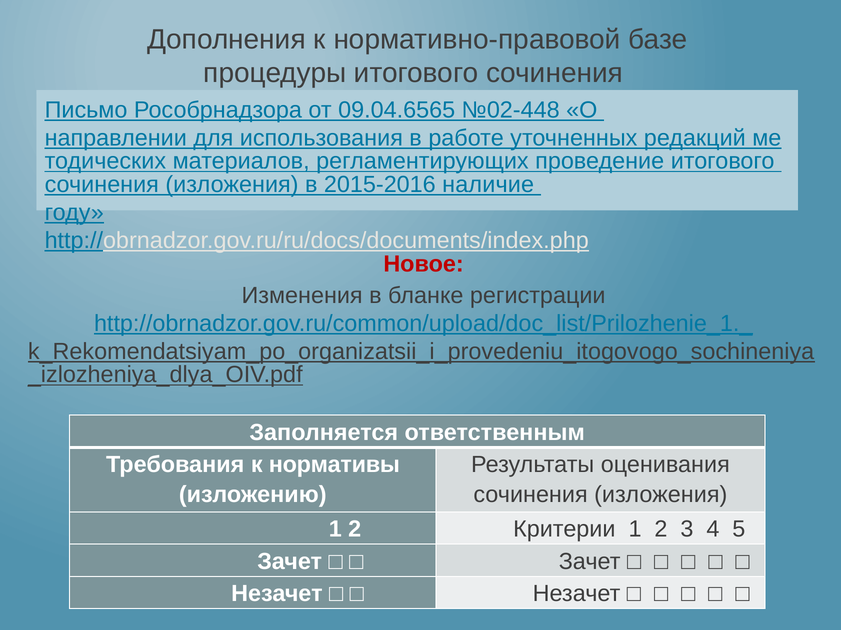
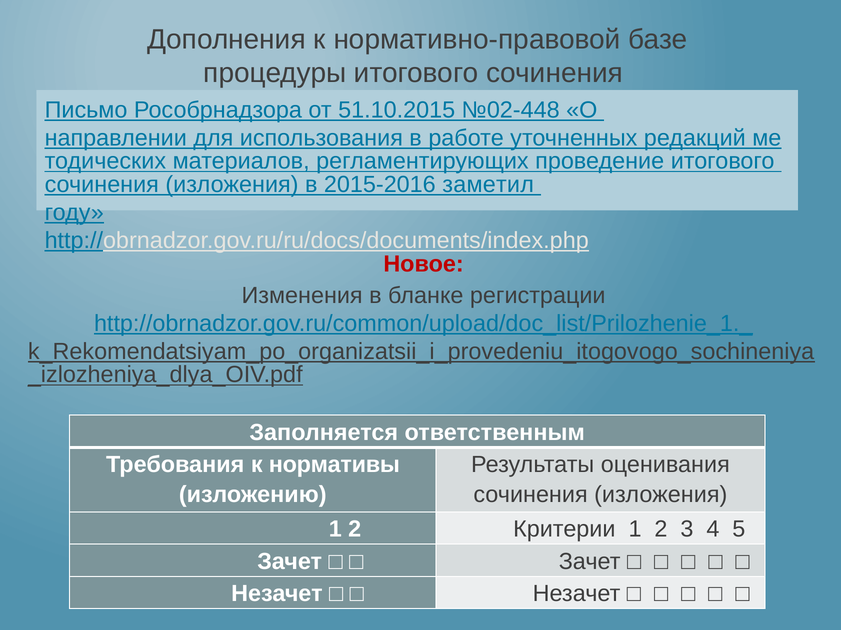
09.04.6565: 09.04.6565 -> 51.10.2015 (397, 110)
наличие: наличие -> заметил (488, 185)
